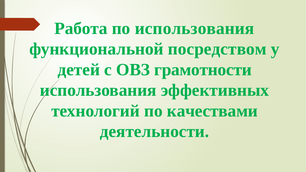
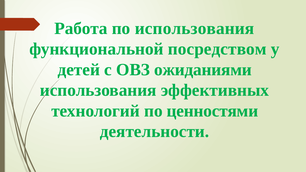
грамотности: грамотности -> ожиданиями (203, 70)
качествами: качествами -> ценностями (212, 111)
